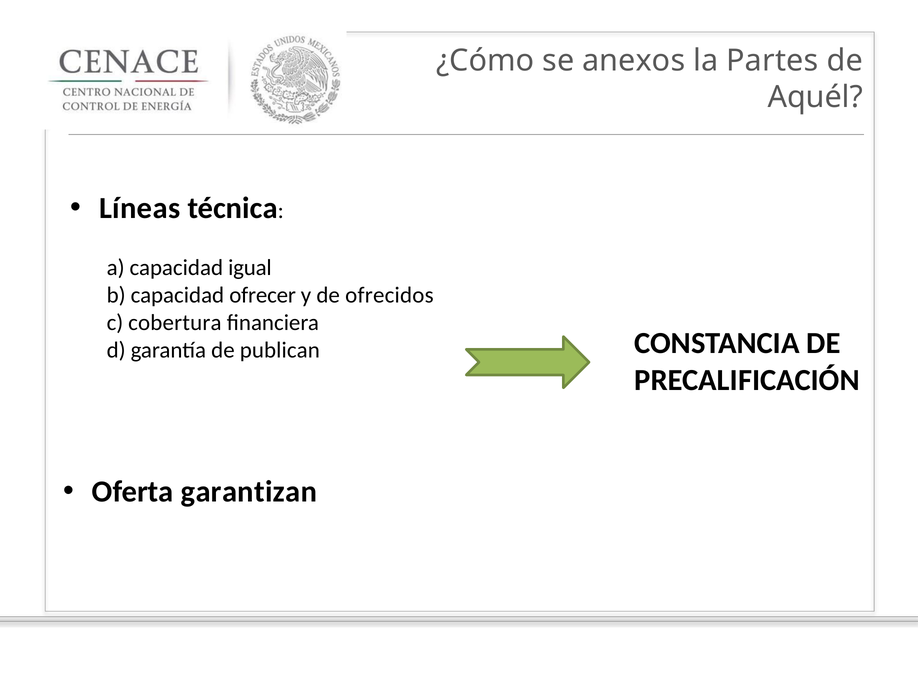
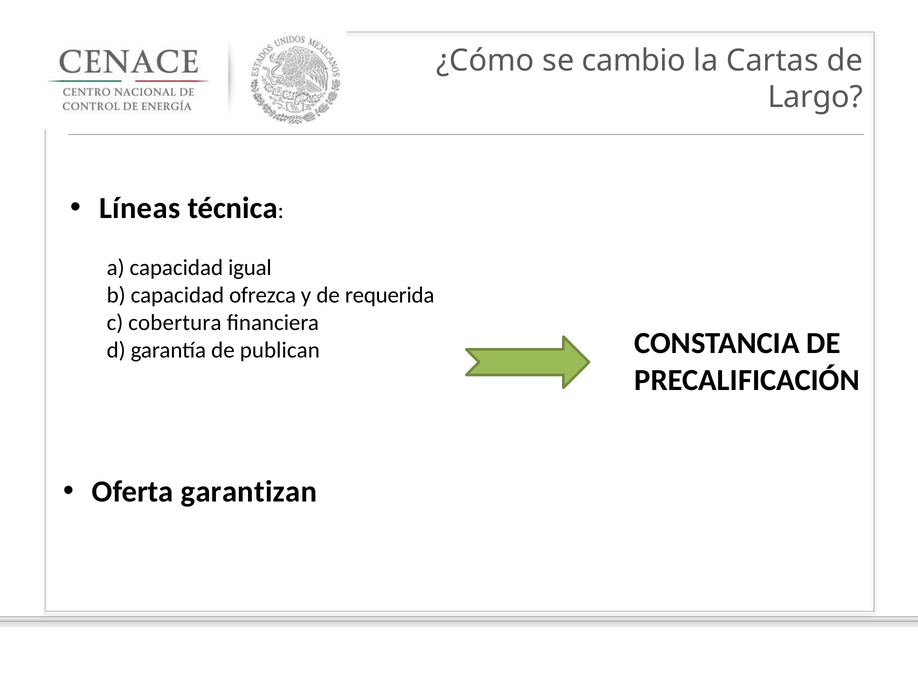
anexos: anexos -> cambio (634, 61)
Partes: Partes -> Cartas (772, 61)
Aquél: Aquél -> Largo (815, 97)
ofrecer: ofrecer -> ofrezca (263, 295)
ofrecidos: ofrecidos -> requerida (390, 295)
